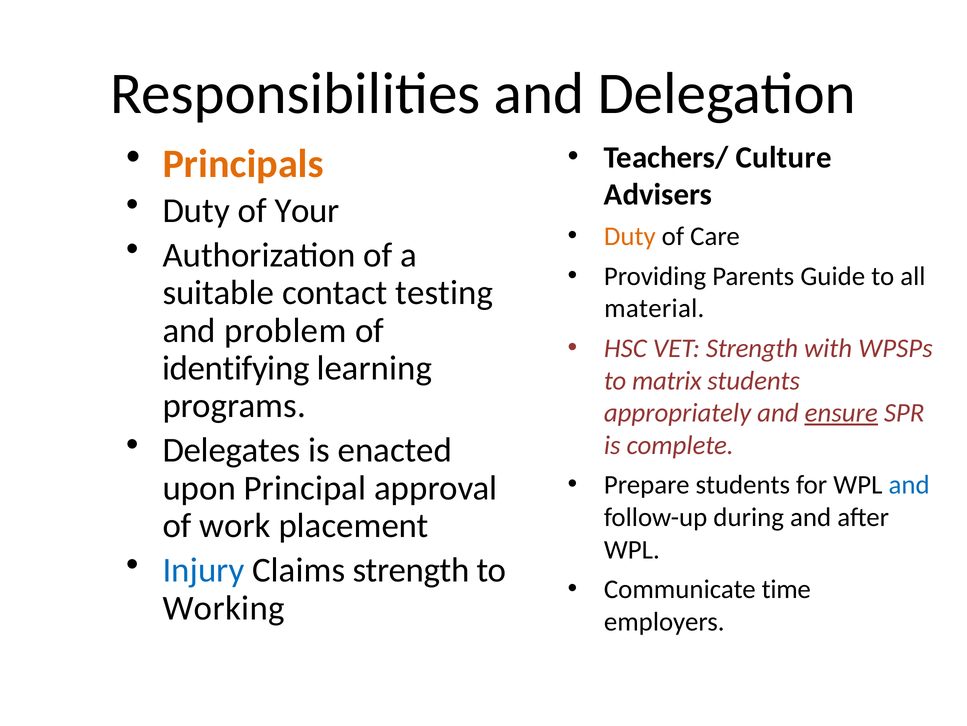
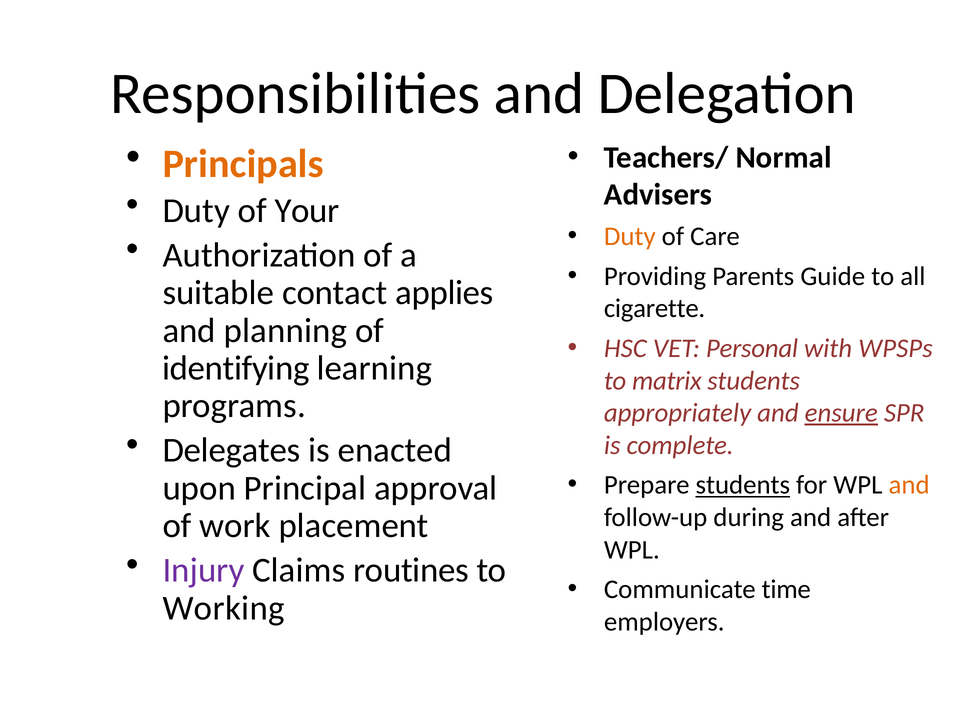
Culture: Culture -> Normal (784, 157)
testing: testing -> applies (444, 292)
material: material -> cigarette (655, 308)
problem: problem -> planning (285, 330)
VET Strength: Strength -> Personal (752, 348)
students underline: none -> present (743, 485)
and colour: blue -> orange (909, 485)
Injury colour: blue -> purple (203, 570)
Claims strength: strength -> routines (411, 570)
